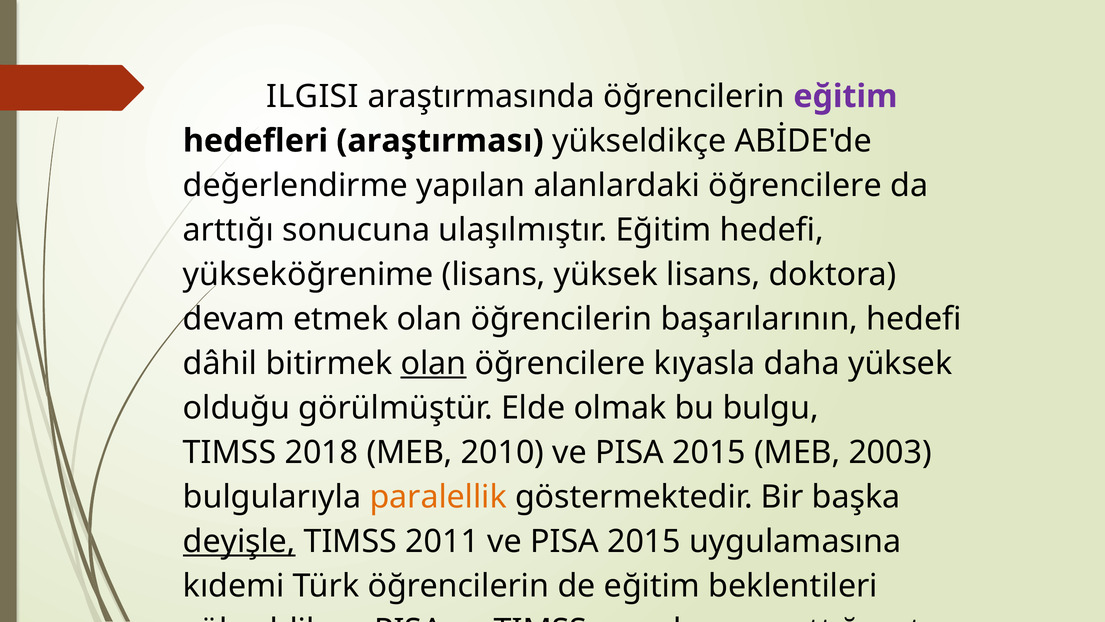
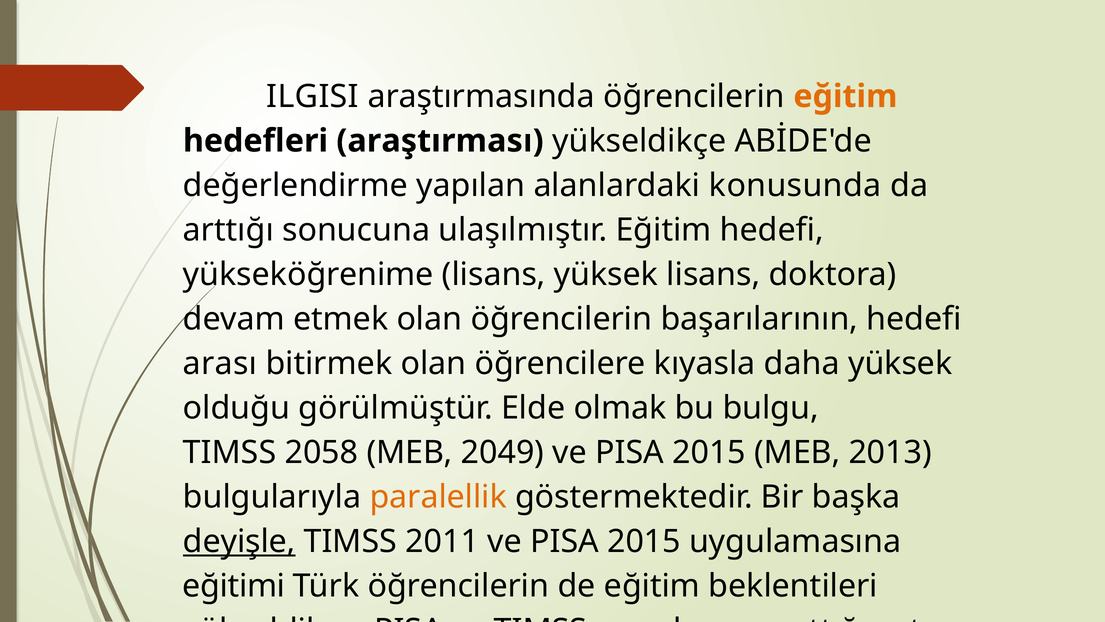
eğitim colour: purple -> orange (845, 96)
alanlardaki öğrencilere: öğrencilere -> konusunda (795, 185)
dâhil: dâhil -> arası (220, 363)
olan underline: present -> none (433, 363)
2018: 2018 -> 2058 (321, 452)
2010: 2010 -> 2049 (502, 452)
2003: 2003 -> 2013 (890, 452)
kıdemi: kıdemi -> eğitimi (234, 586)
